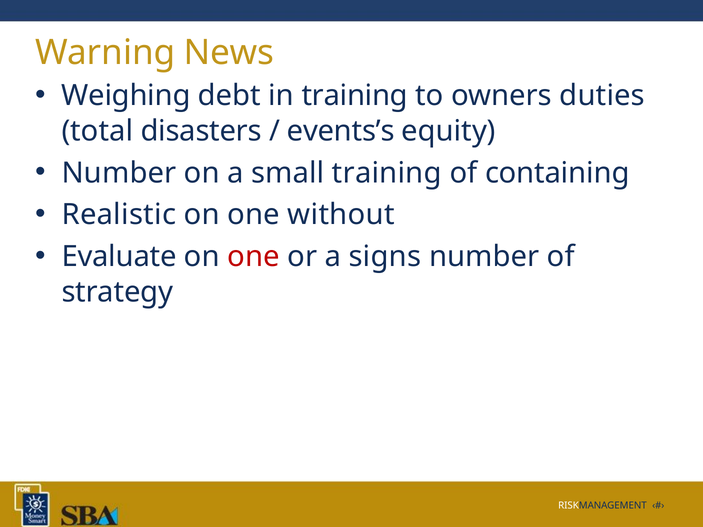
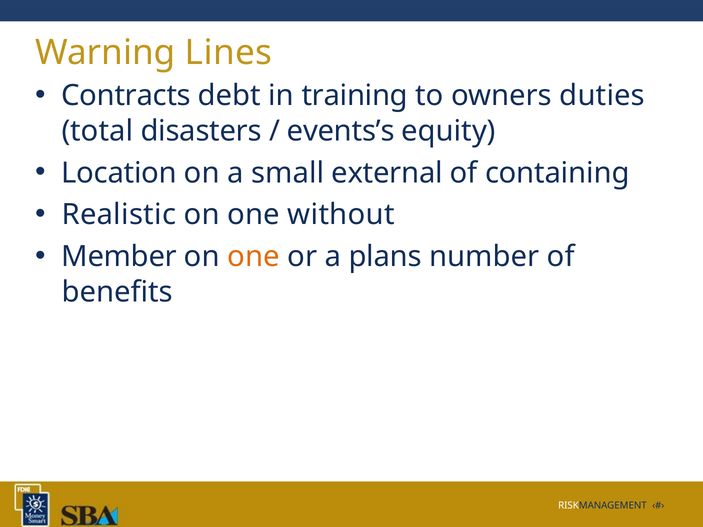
News: News -> Lines (229, 53)
Weighing: Weighing -> Contracts (126, 96)
Number: Number -> Location (119, 173)
small training: training -> external (387, 173)
Evaluate: Evaluate -> Member (119, 257)
one colour: red -> orange (254, 257)
signs: signs -> plans (385, 257)
strategy: strategy -> benefits (117, 292)
